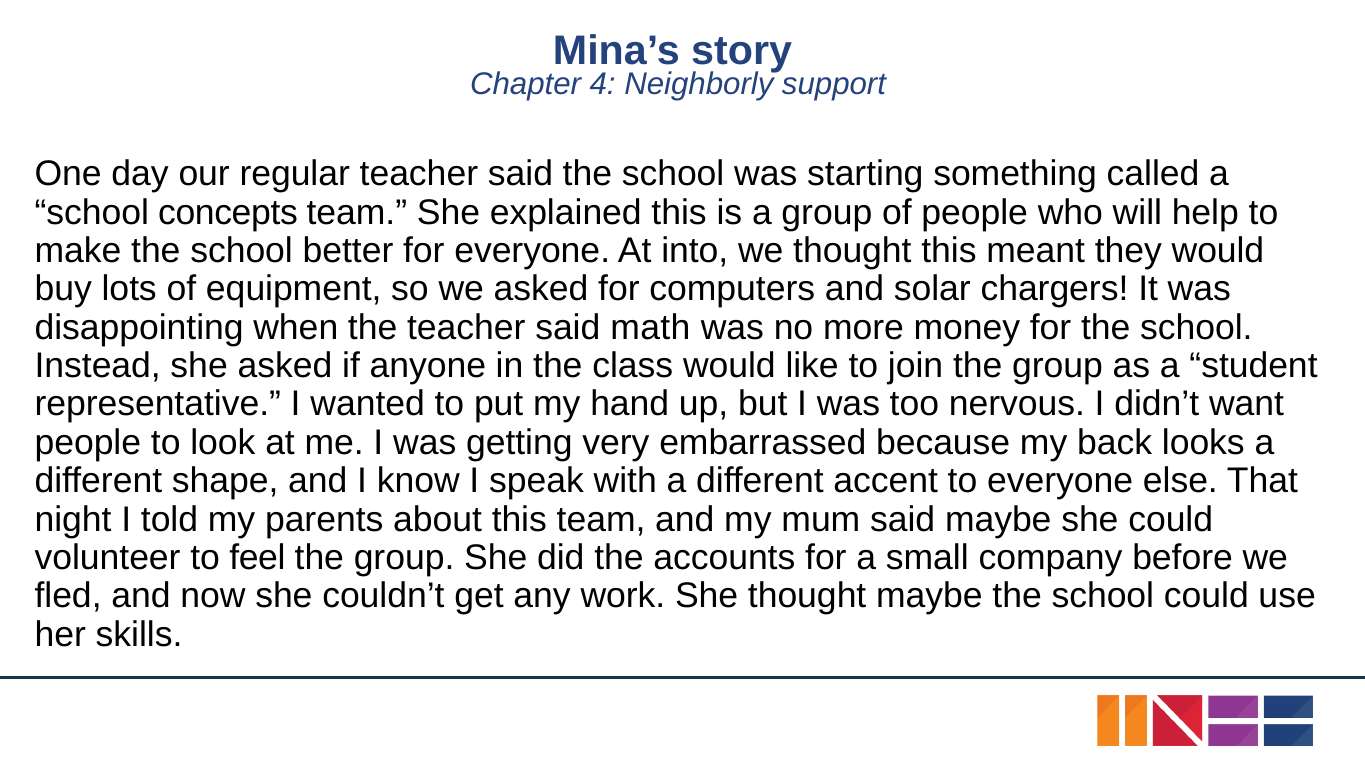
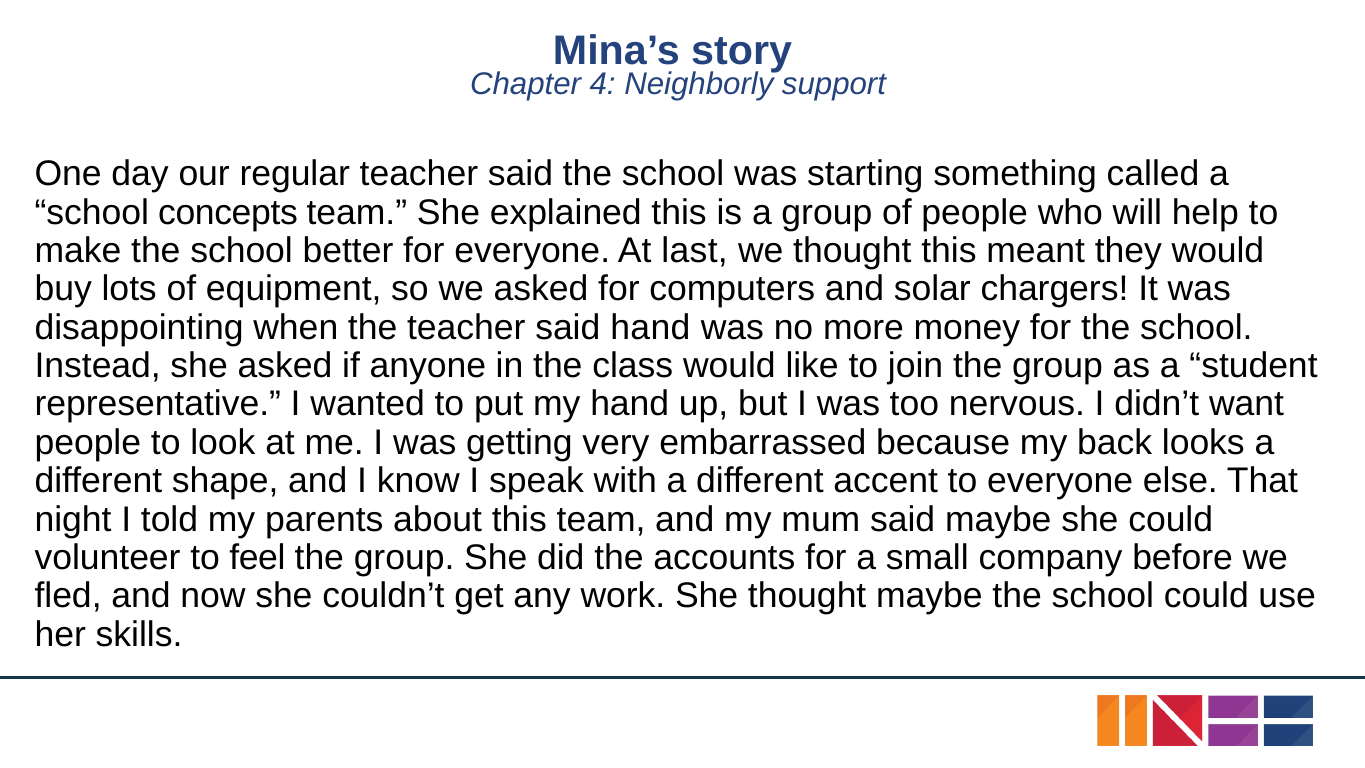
into: into -> last (695, 251)
said math: math -> hand (650, 327)
